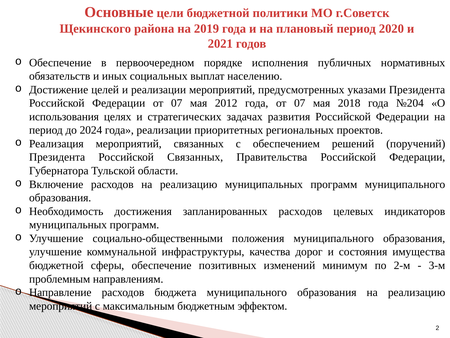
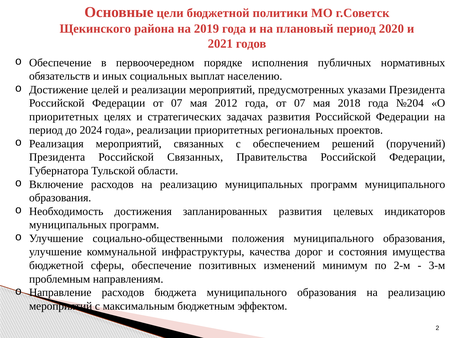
использования: использования -> приоритетных (64, 117)
запланированных расходов: расходов -> развития (300, 211)
